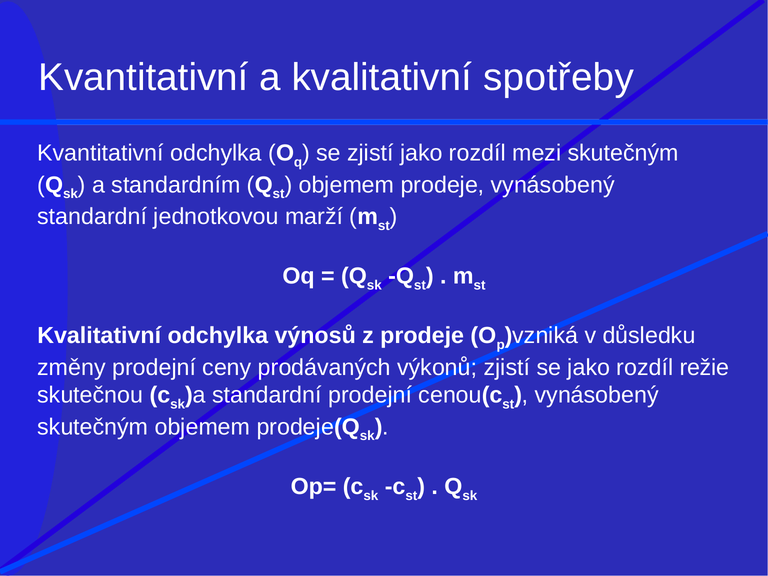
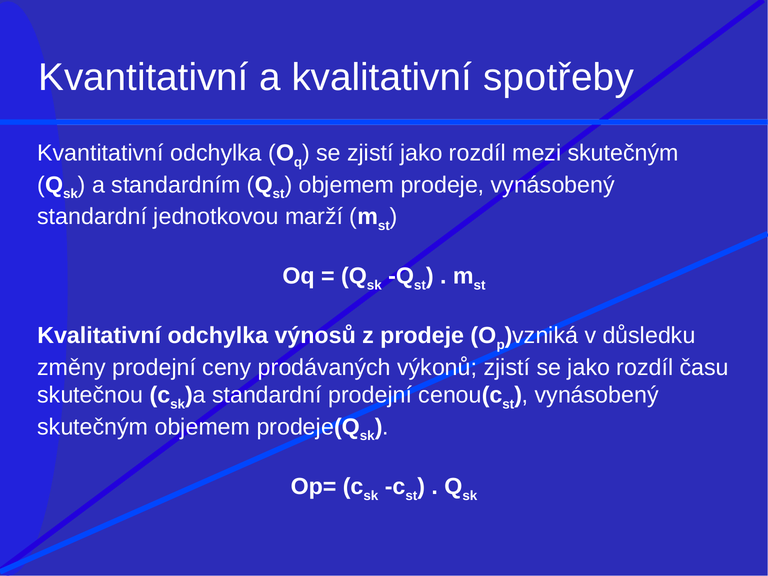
režie: režie -> času (704, 367)
